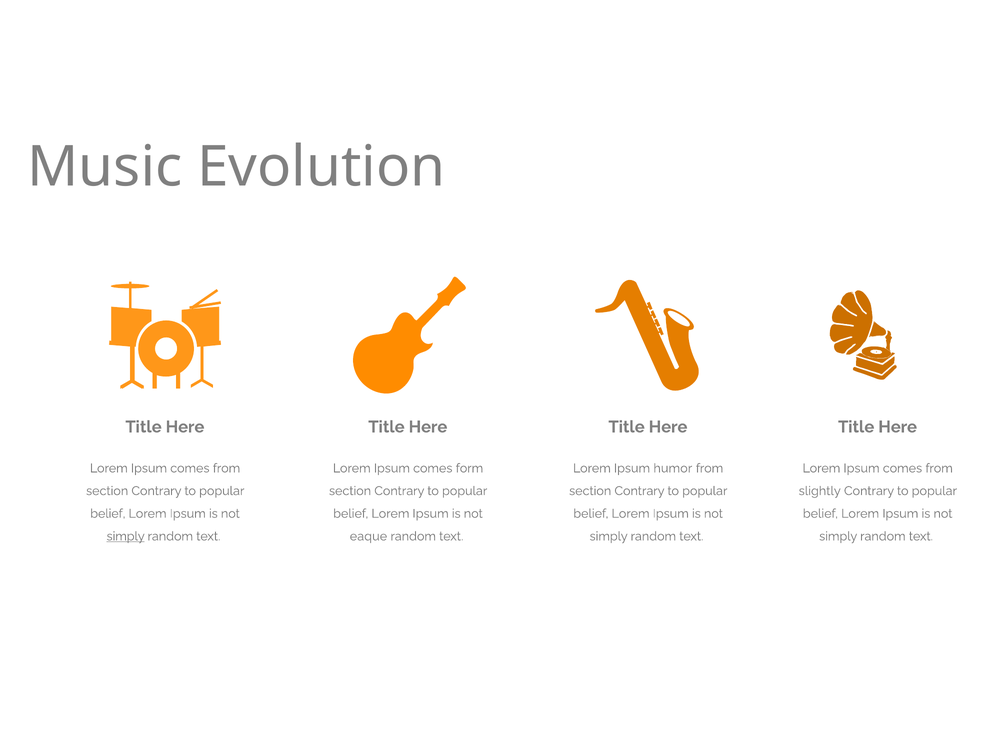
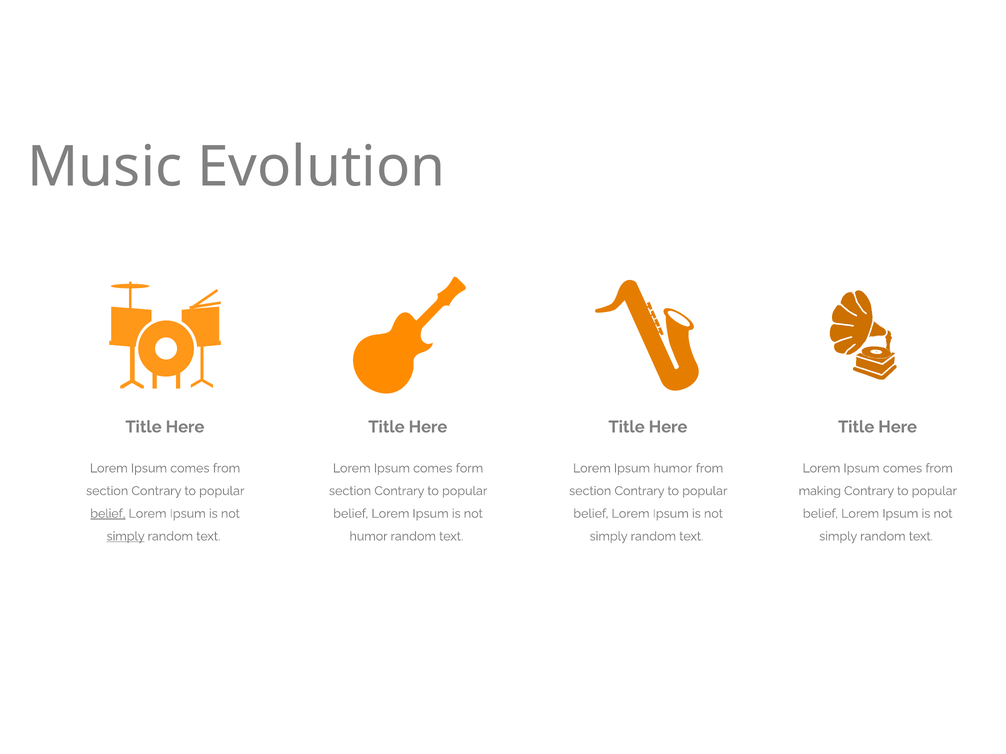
slightly: slightly -> making (820, 491)
belief underline: none -> present (108, 514)
eaque: eaque -> humor (369, 537)
